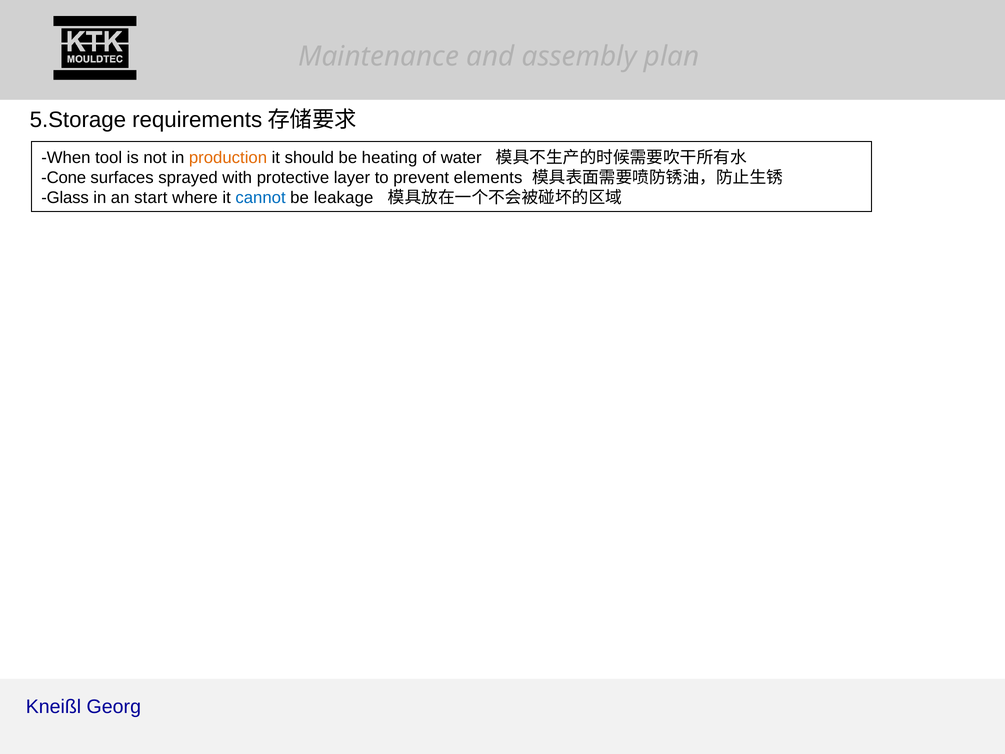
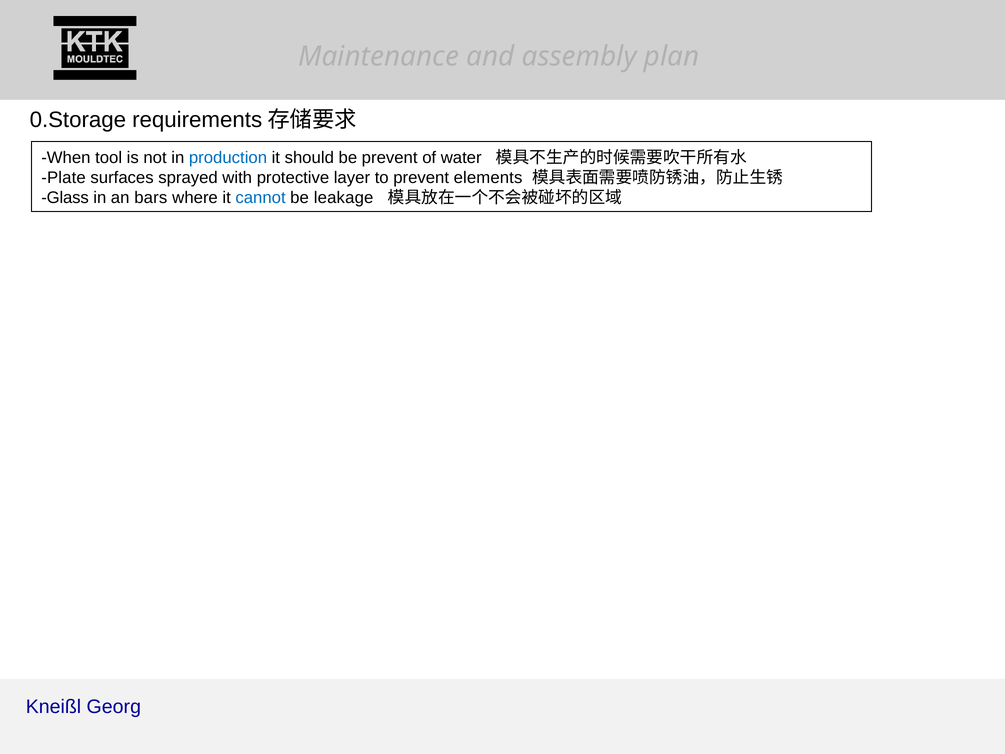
5.Storage: 5.Storage -> 0.Storage (78, 120)
production colour: orange -> blue (228, 157)
be heating: heating -> prevent (390, 157)
Cone: Cone -> Plate (64, 178)
start: start -> bars (151, 198)
